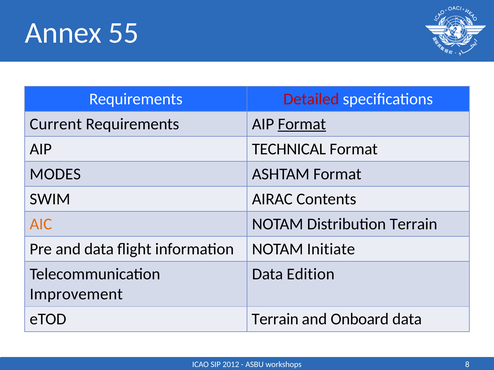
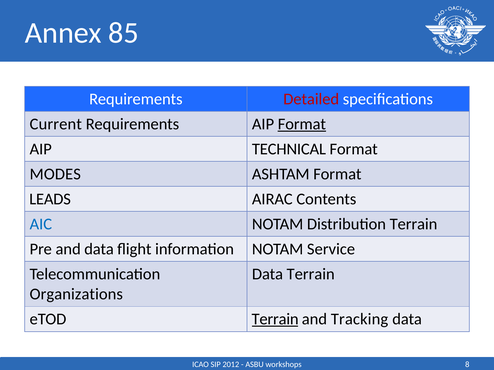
55: 55 -> 85 (124, 33)
SWIM: SWIM -> LEADS (50, 199)
AIC colour: orange -> blue (41, 224)
Initiate: Initiate -> Service (331, 249)
Data Edition: Edition -> Terrain (311, 274)
Improvement: Improvement -> Organizations (76, 295)
Terrain underline: none -> present (275, 320)
Onboard: Onboard -> Tracking (360, 320)
